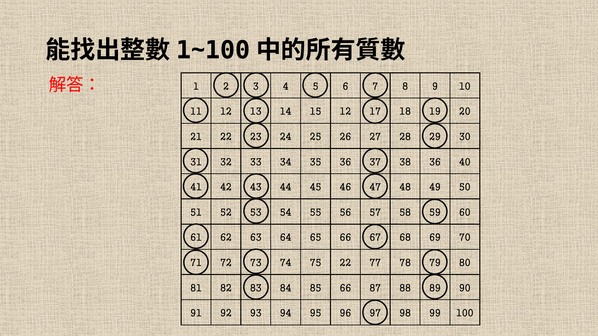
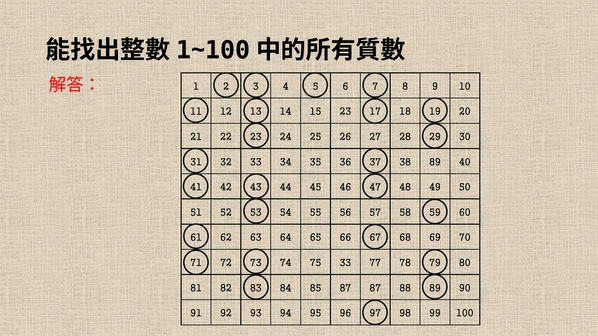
15 12: 12 -> 23 (345, 112)
38 36: 36 -> 89 (435, 162)
75 22: 22 -> 33 (345, 263)
85 66: 66 -> 87 (345, 288)
